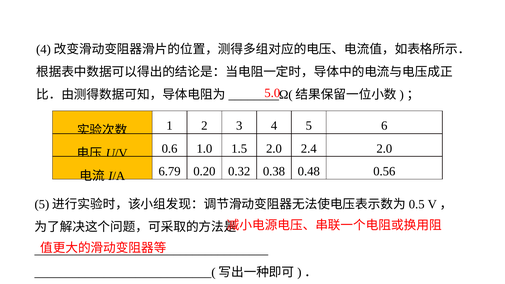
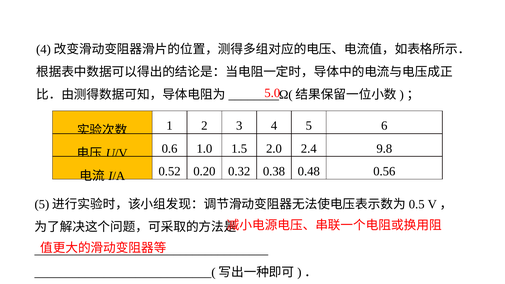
2.4 2.0: 2.0 -> 9.8 (384, 149)
6.79: 6.79 -> 0.52 (170, 171)
